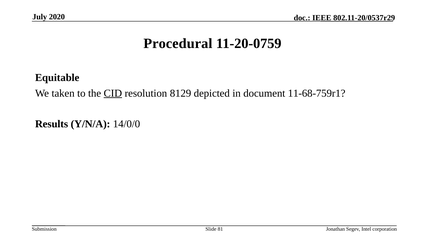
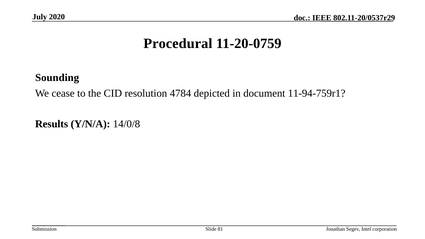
Equitable: Equitable -> Sounding (57, 78)
taken: taken -> cease (63, 93)
CID underline: present -> none (113, 93)
8129: 8129 -> 4784 (181, 93)
11-68-759r1: 11-68-759r1 -> 11-94-759r1 (317, 93)
14/0/0: 14/0/0 -> 14/0/8 (127, 124)
